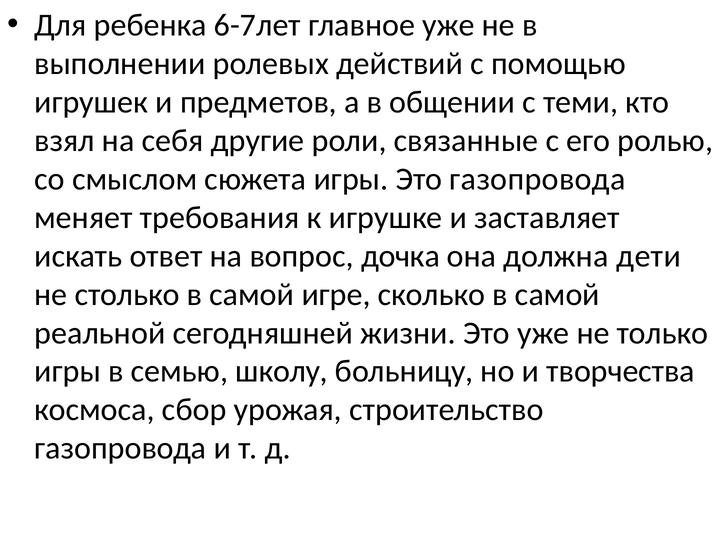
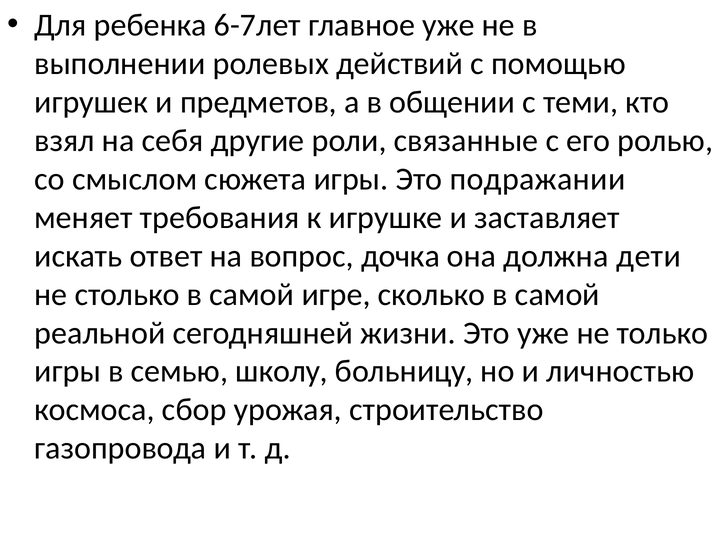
Это газопровода: газопровода -> подражании (537, 179)
творчества: творчества -> личностью (621, 372)
